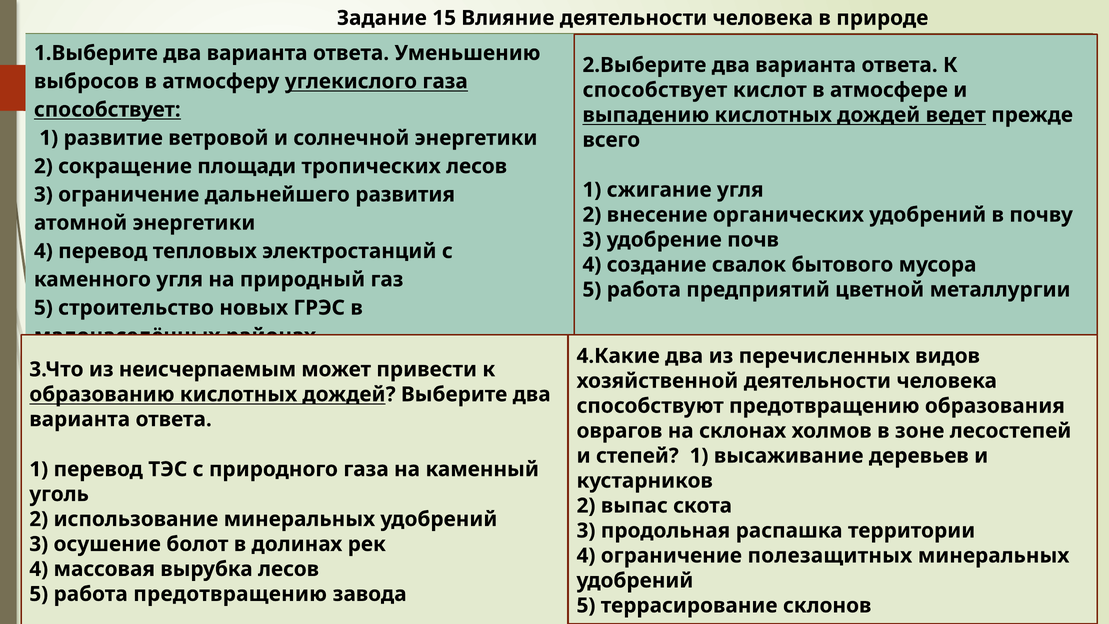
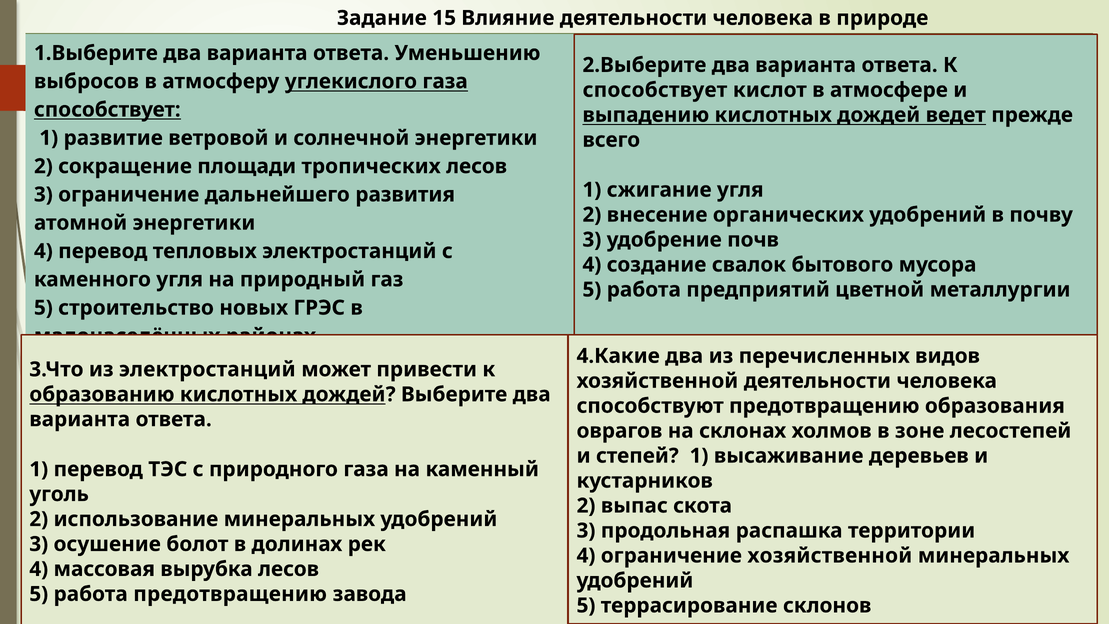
из неисчерпаемым: неисчерпаемым -> электростанций (207, 369)
ограничение полезащитных: полезащитных -> хозяйственной (830, 555)
